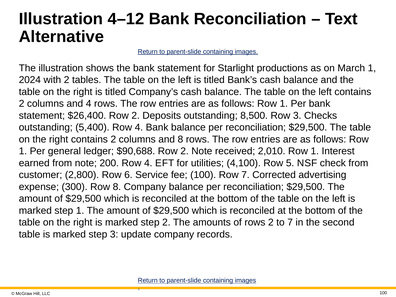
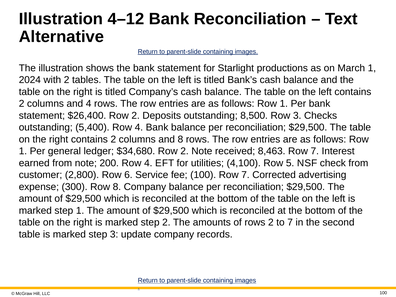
$90,688: $90,688 -> $34,680 (136, 151)
2,010: 2,010 -> 8,463 (272, 151)
1: 1 -> 7 (315, 151)
